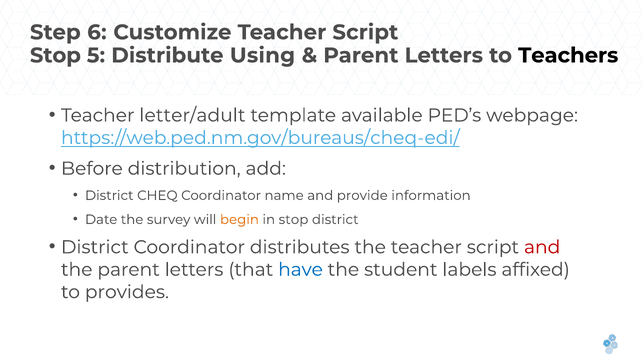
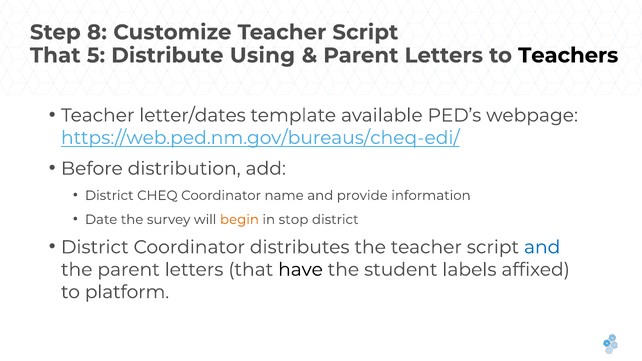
6: 6 -> 8 (97, 32)
Stop: Stop -> That (55, 55)
letter/adult: letter/adult -> letter/dates (193, 115)
and colour: red -> blue (542, 247)
have colour: blue -> black (301, 270)
provides: provides -> platform (127, 292)
